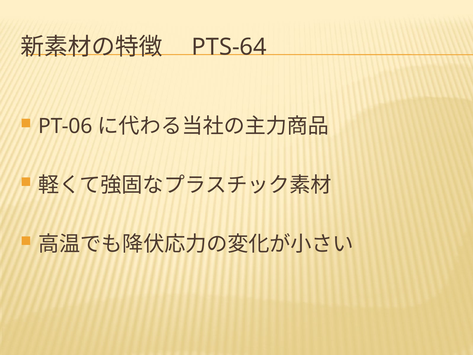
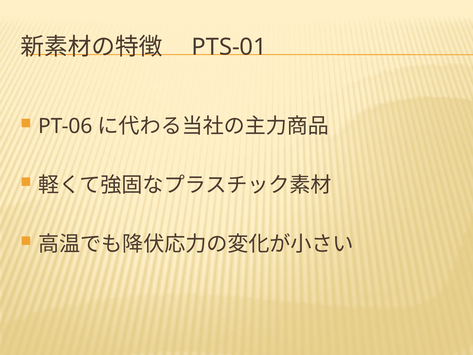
PTS-64: PTS-64 -> PTS-01 (229, 47)
